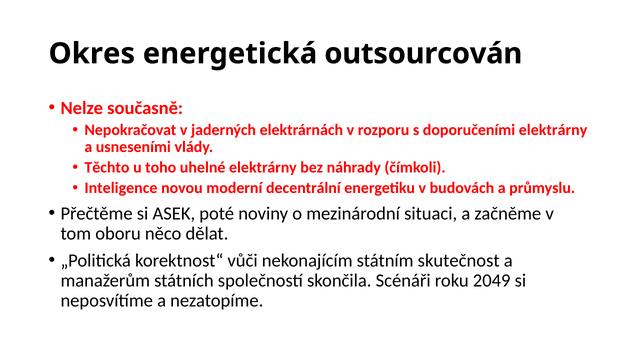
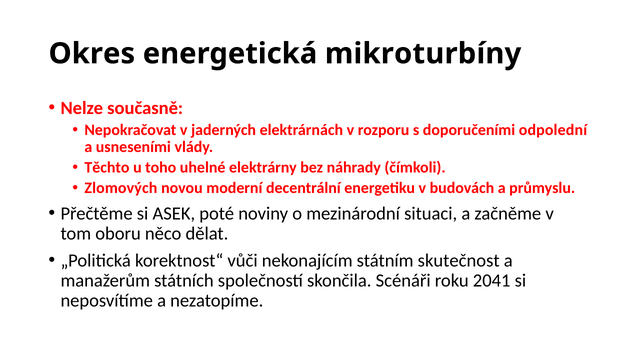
outsourcován: outsourcován -> mikroturbíny (423, 54)
doporučeními elektrárny: elektrárny -> odpolední (553, 130)
Inteligence: Inteligence -> Zlomových (121, 188)
2049: 2049 -> 2041 (492, 280)
